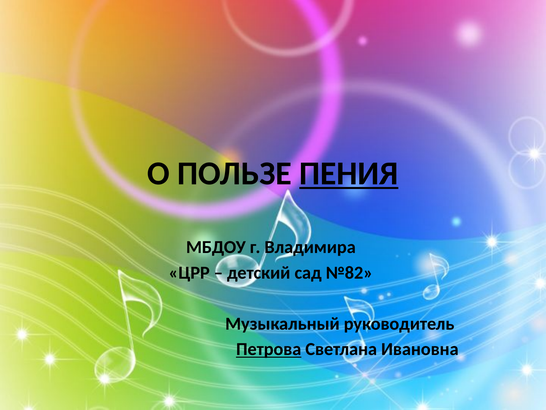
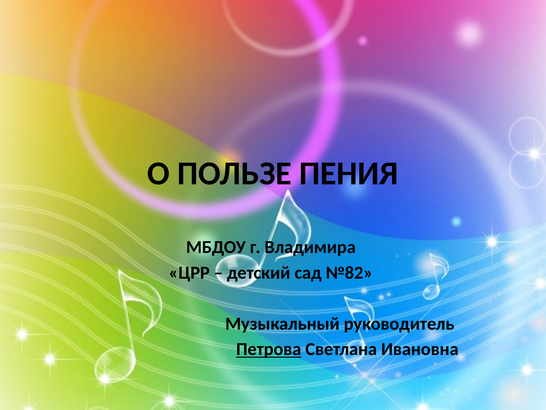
ПЕНИЯ underline: present -> none (349, 173)
